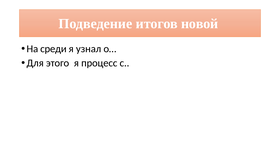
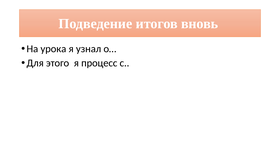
новой: новой -> вновь (200, 24)
среди: среди -> урока (53, 49)
